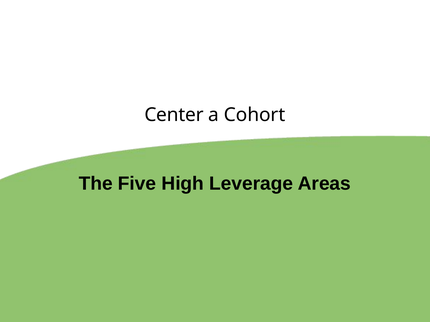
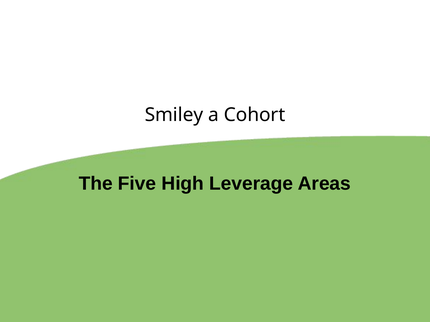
Center: Center -> Smiley (174, 115)
